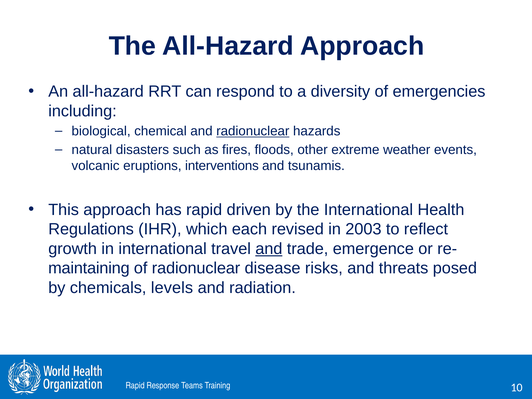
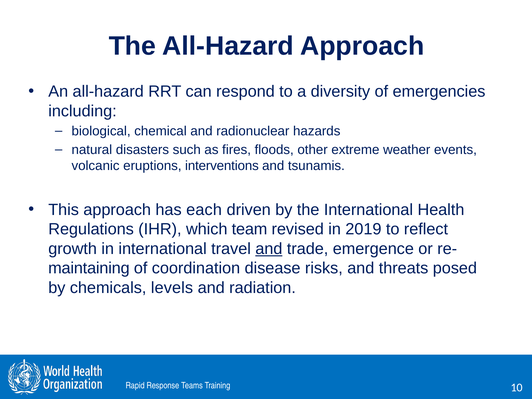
radionuclear underline: present -> none (253, 131)
has rapid: rapid -> each (204, 210)
each: each -> team (250, 229)
2003: 2003 -> 2019 (363, 229)
of radionuclear: radionuclear -> coordination (196, 268)
